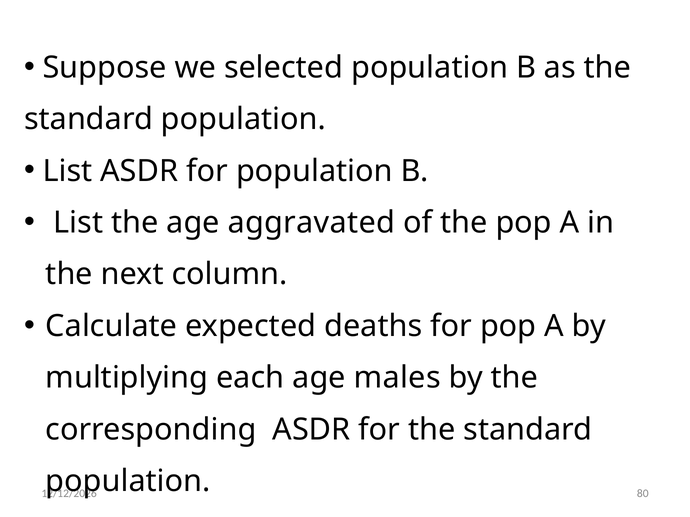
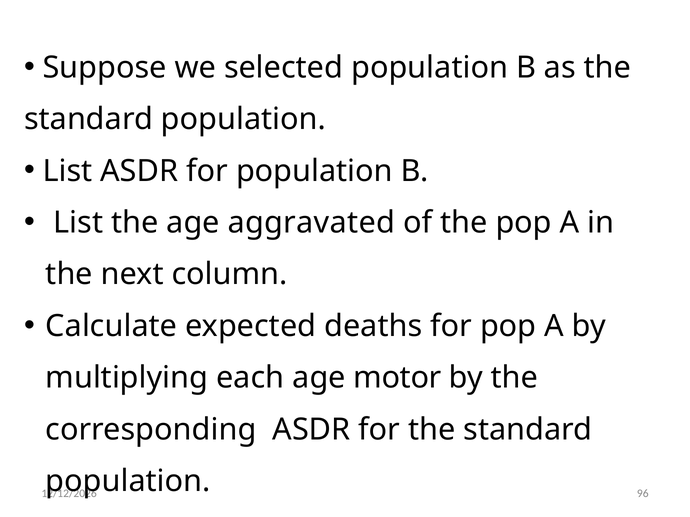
males: males -> motor (397, 378)
80: 80 -> 96 (643, 494)
